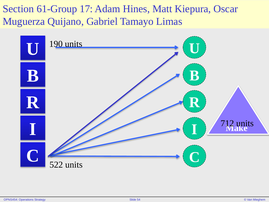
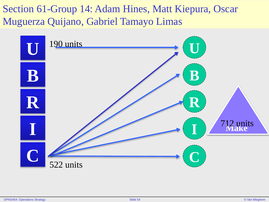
17: 17 -> 14 (86, 9)
